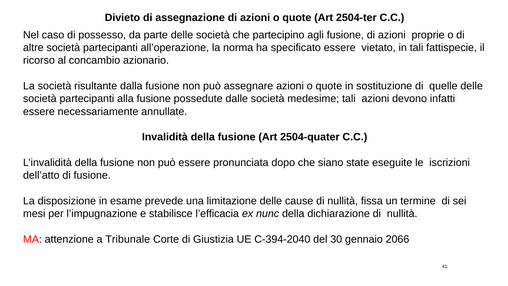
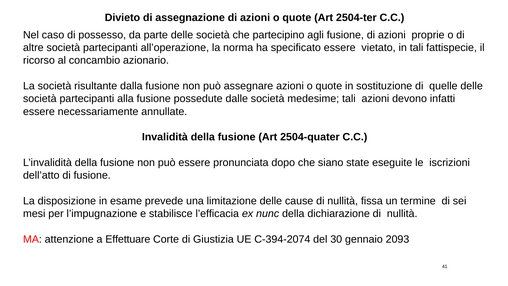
Tribunale: Tribunale -> Effettuare (128, 239)
C-394-2040: C-394-2040 -> C-394-2074 (282, 239)
2066: 2066 -> 2093 (397, 239)
